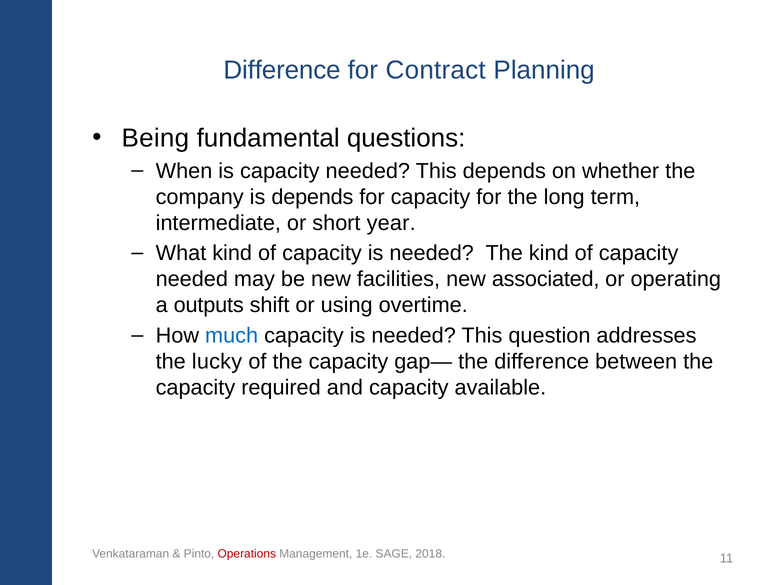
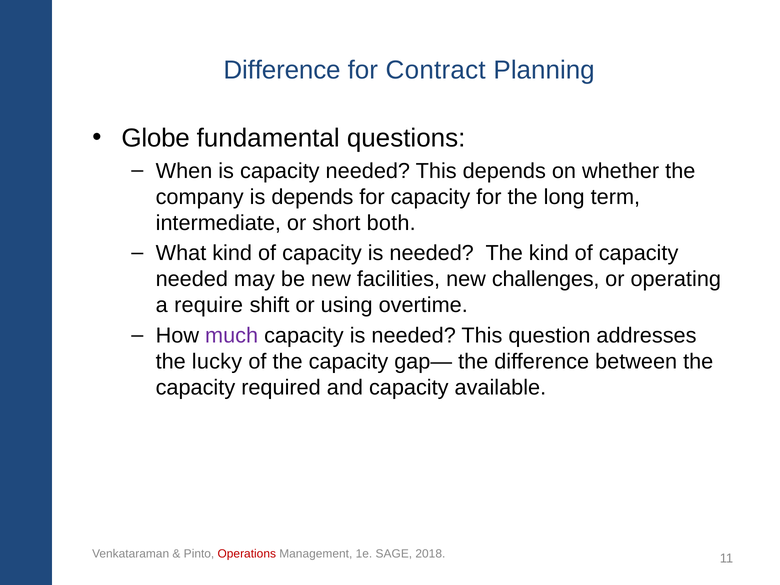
Being: Being -> Globe (156, 138)
year: year -> both (391, 223)
associated: associated -> challenges (546, 279)
outputs: outputs -> require (209, 305)
much colour: blue -> purple (232, 336)
